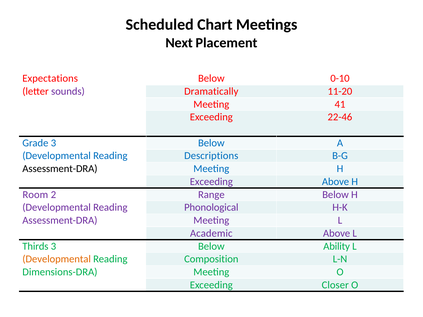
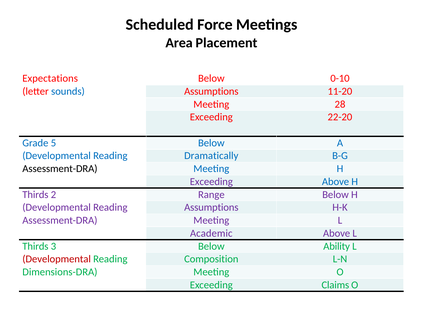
Chart: Chart -> Force (215, 25)
Next: Next -> Area (179, 43)
sounds colour: purple -> blue (68, 91)
Dramatically: Dramatically -> Assumptions (211, 91)
41: 41 -> 28 (340, 104)
22-46: 22-46 -> 22-20 (340, 117)
Grade 3: 3 -> 5 (53, 143)
Descriptions: Descriptions -> Dramatically (211, 156)
Room: Room -> Thirds (35, 195)
Phonological: Phonological -> Assumptions (211, 208)
Developmental colour: orange -> red (57, 259)
Closer: Closer -> Claims (335, 285)
